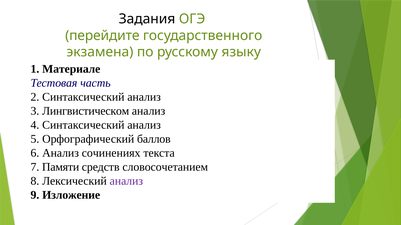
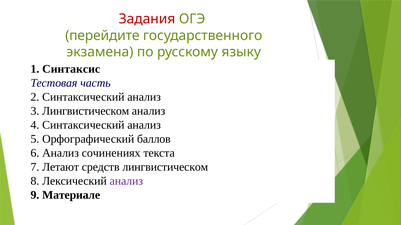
Задания colour: black -> red (147, 19)
Материале: Материале -> Синтаксис (71, 69)
Памяти: Памяти -> Летают (61, 168)
средств словосочетанием: словосочетанием -> лингвистическом (165, 168)
Изложение: Изложение -> Материале (71, 196)
